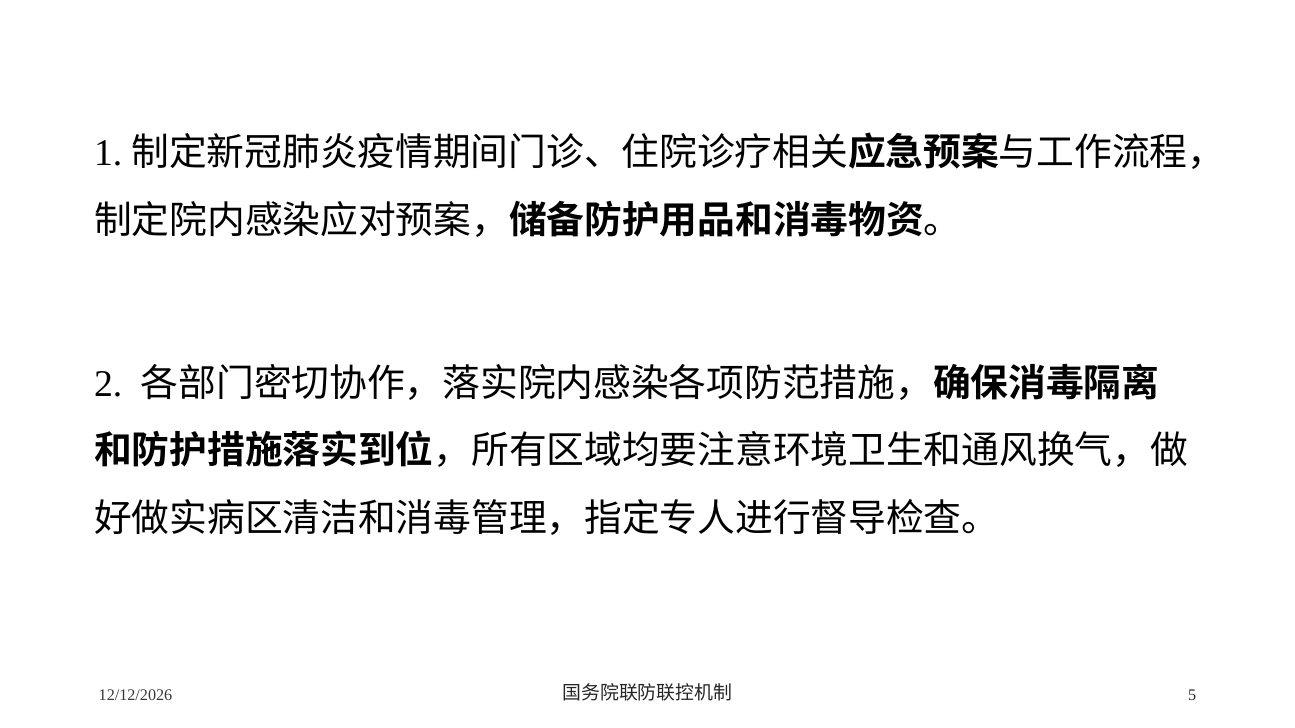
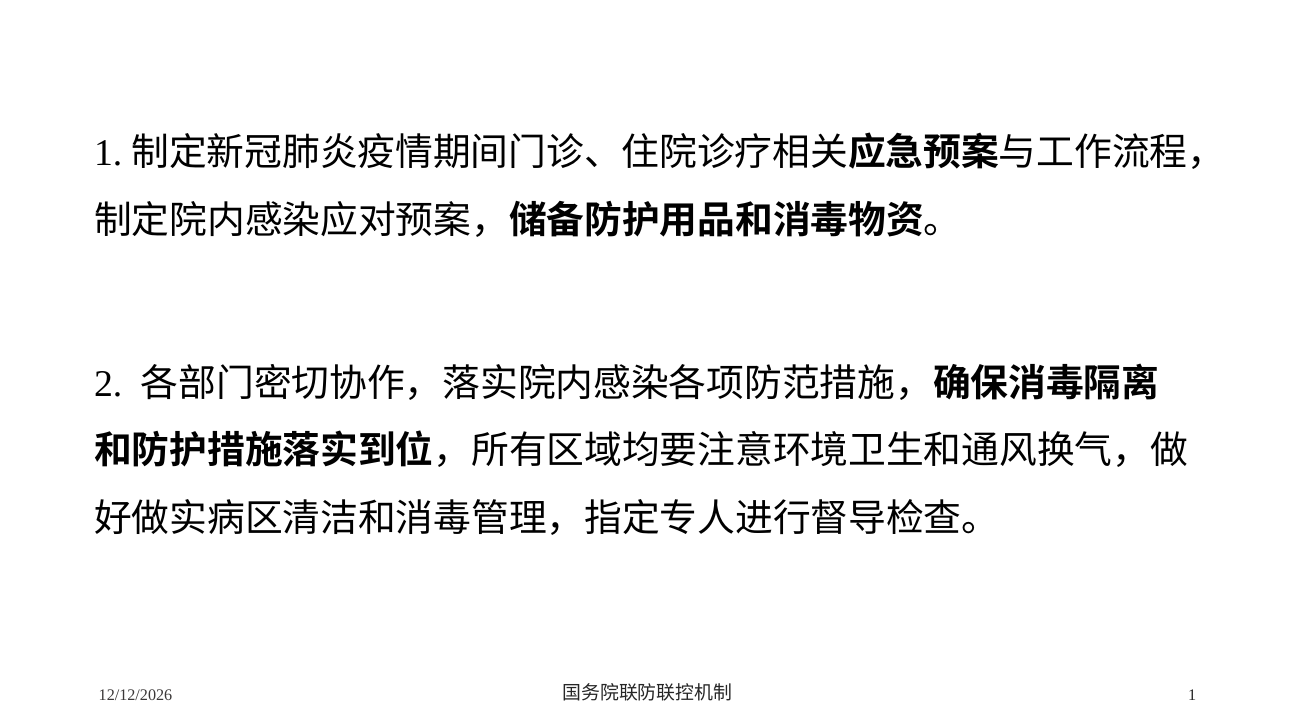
5: 5 -> 1 (1192, 696)
